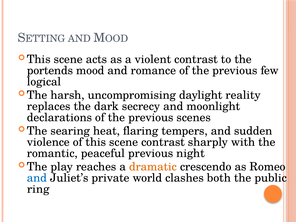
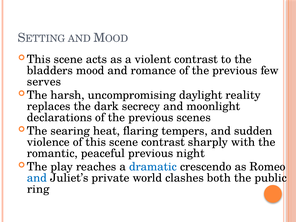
portends: portends -> bladders (50, 71)
logical: logical -> serves (44, 82)
dramatic colour: orange -> blue (153, 167)
